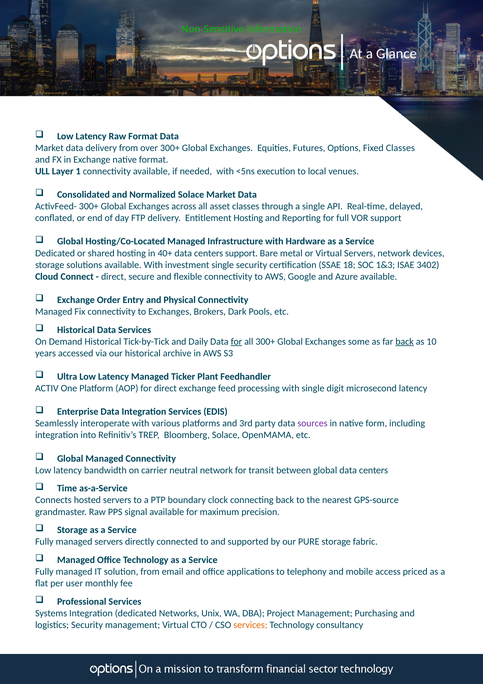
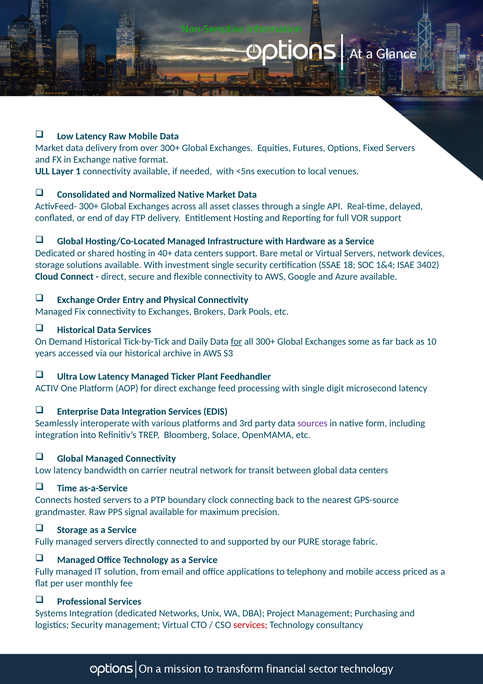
Raw Format: Format -> Mobile (143, 136)
Fixed Classes: Classes -> Servers (400, 148)
Normalized Solace: Solace -> Native (191, 194)
1&3: 1&3 -> 1&4 (385, 264)
back underline: present -> none (405, 341)
services colour: orange -> red (250, 624)
